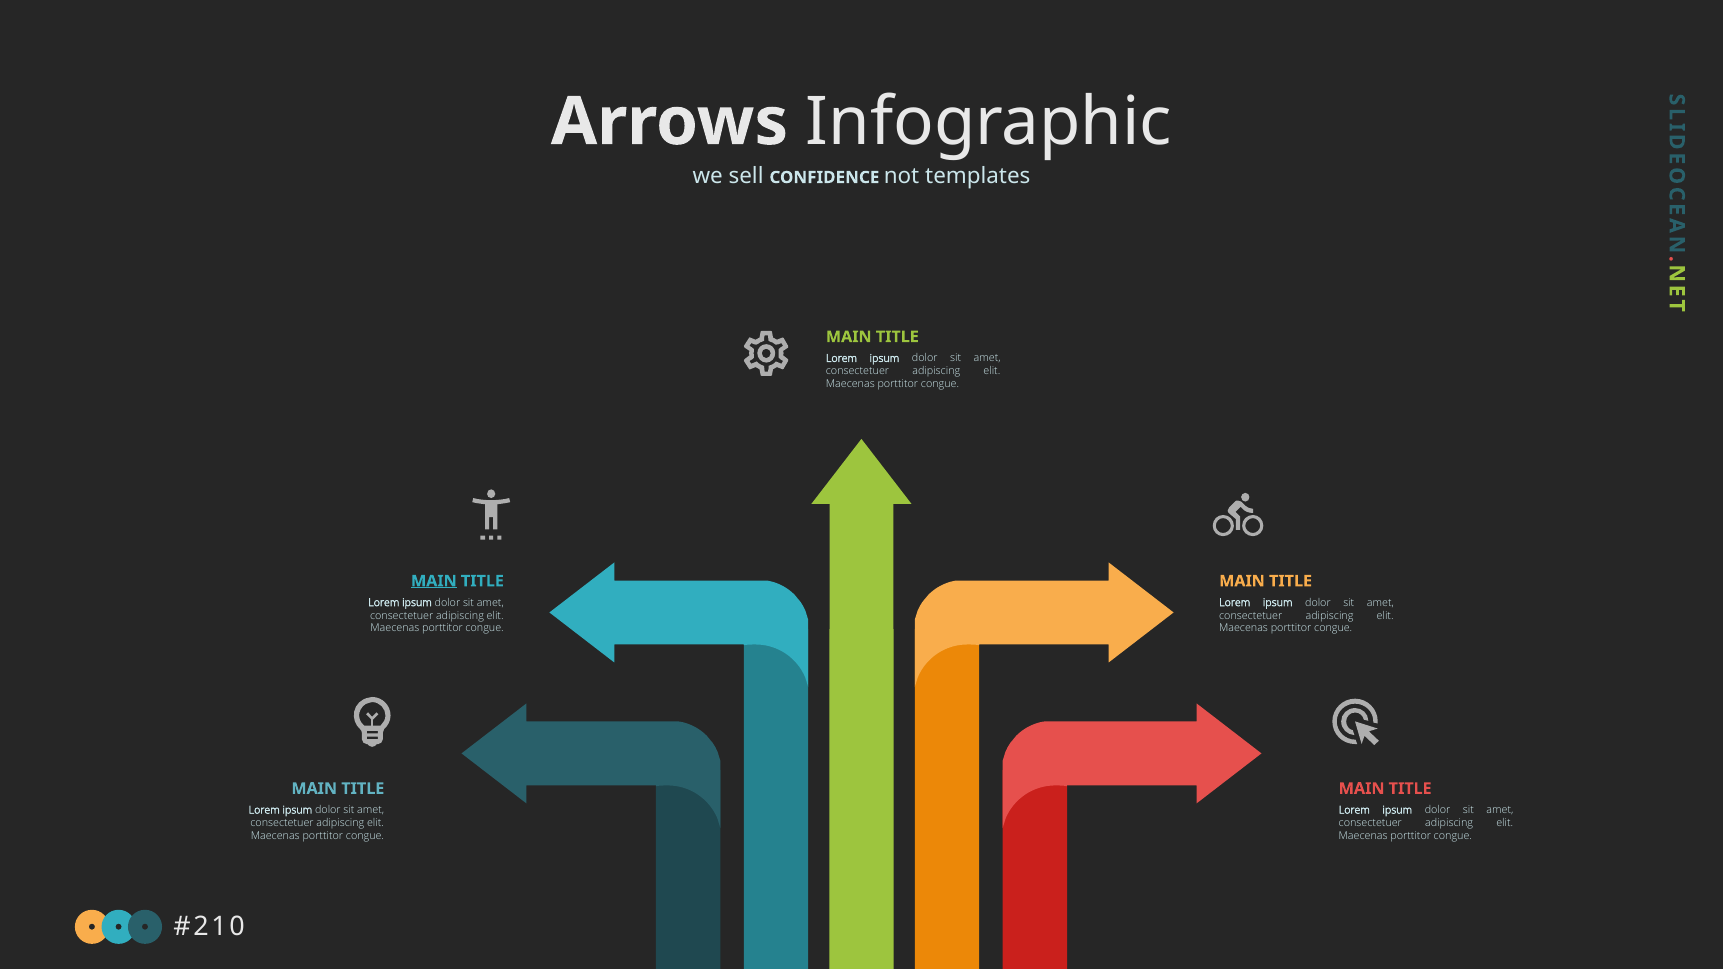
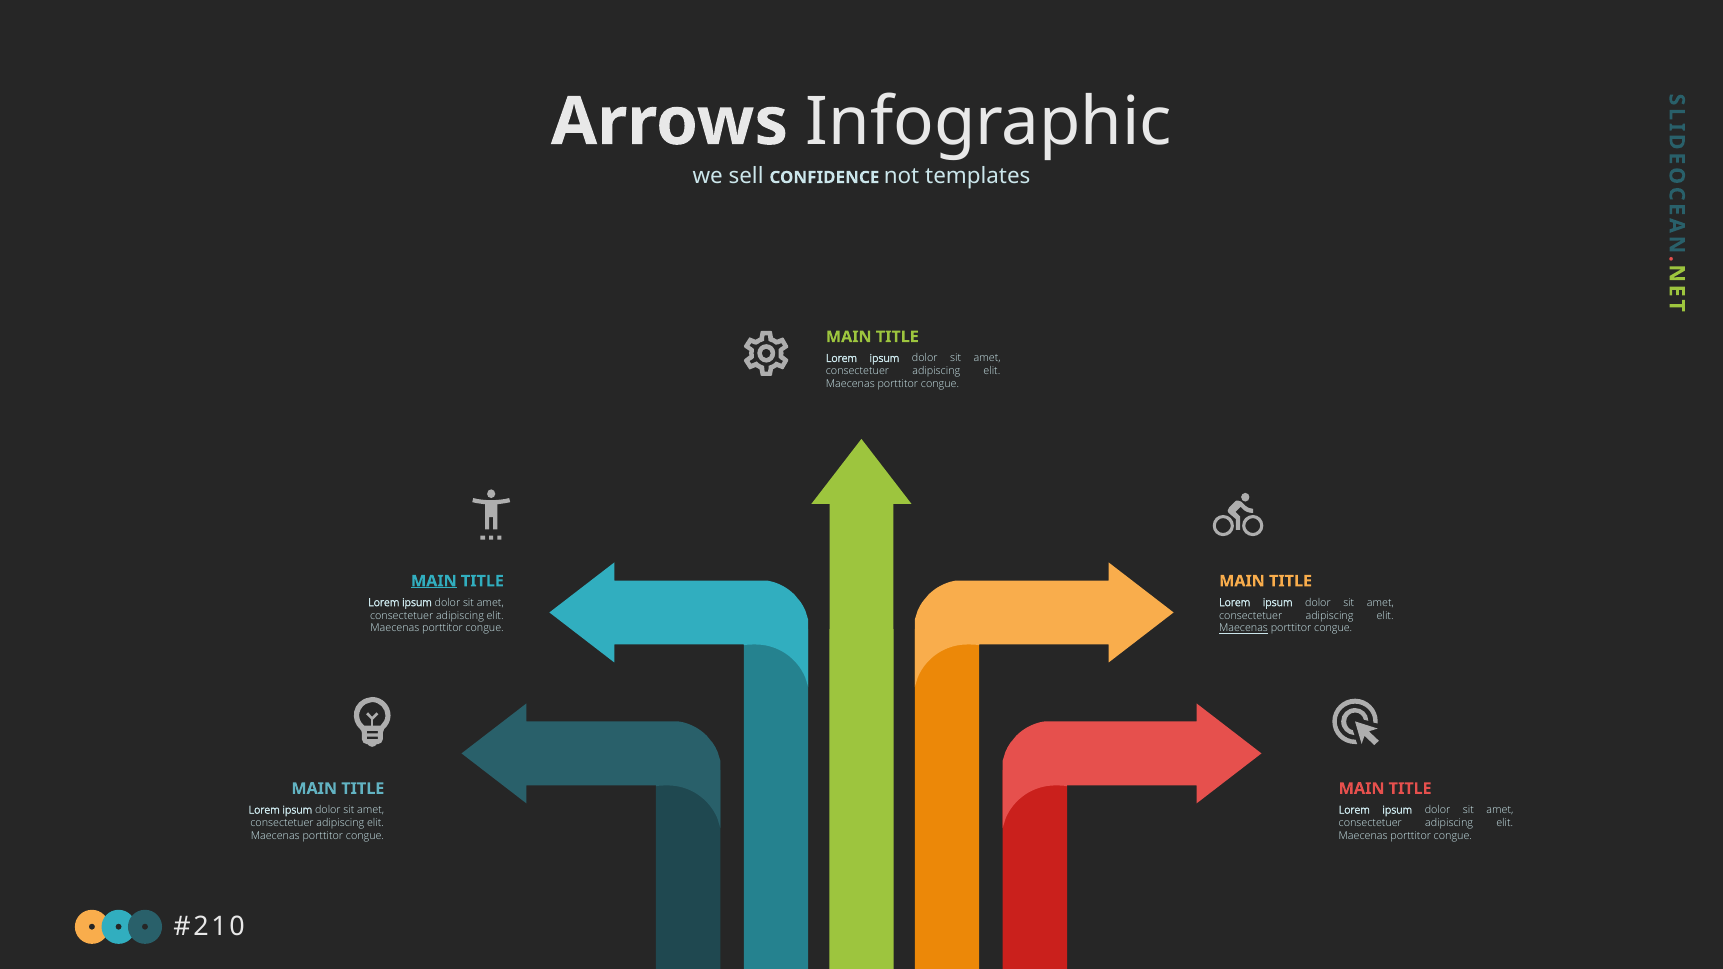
Maecenas underline: none -> present (1244, 629)
